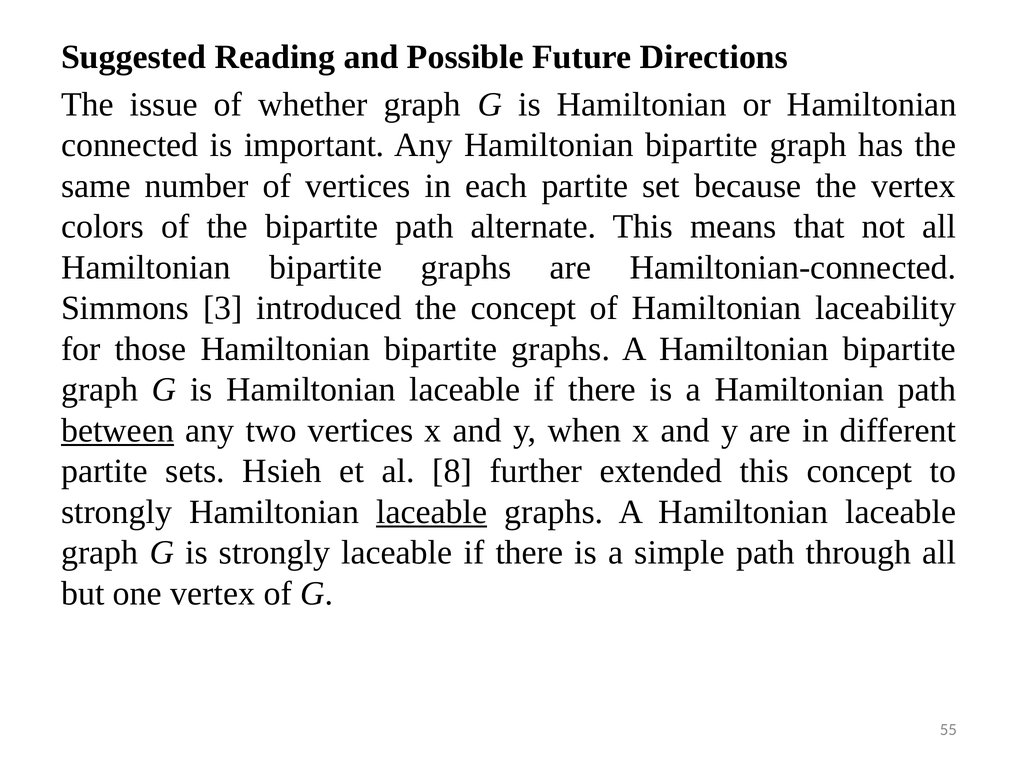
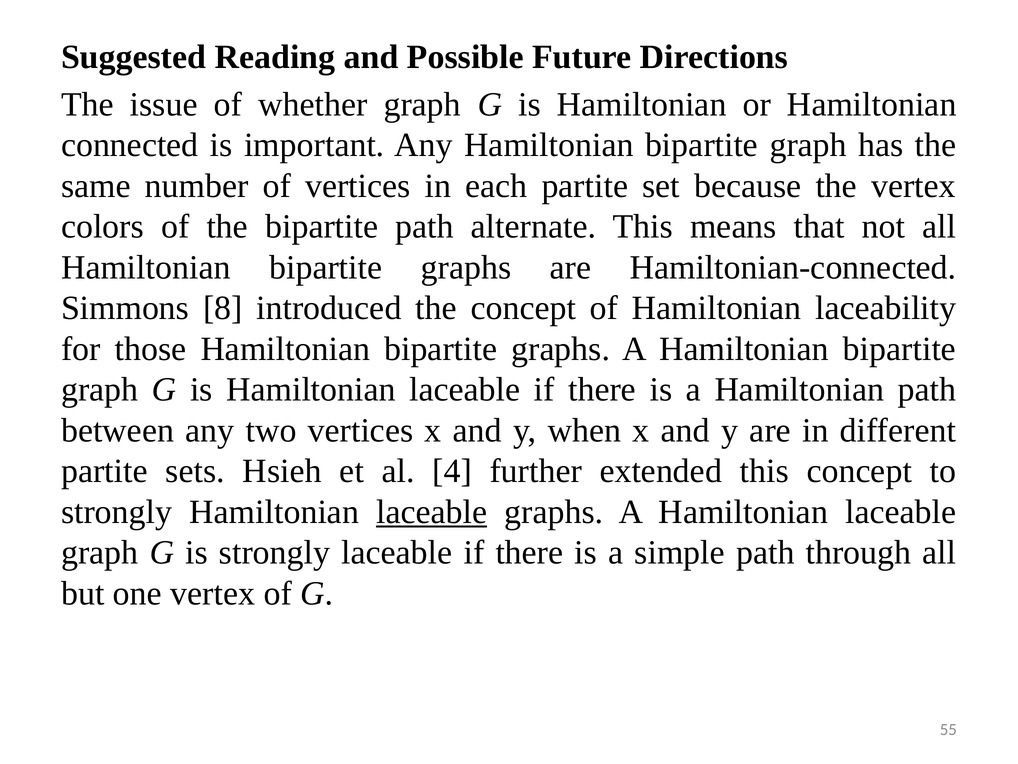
3: 3 -> 8 (223, 308)
between underline: present -> none (118, 430)
8: 8 -> 4 (452, 471)
